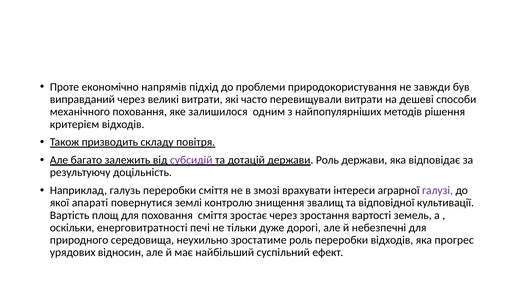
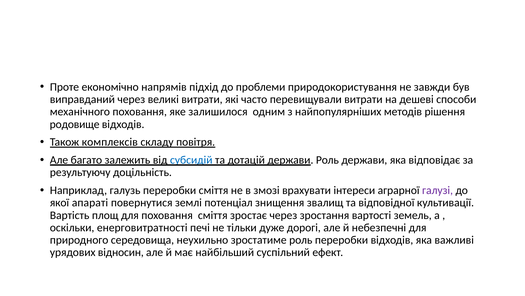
критерієм: критерієм -> родовище (75, 124)
призводить: призводить -> комплексів (110, 142)
субсидій colour: purple -> blue (191, 160)
контролю: контролю -> потенціал (229, 202)
прогрес: прогрес -> важливі (454, 240)
